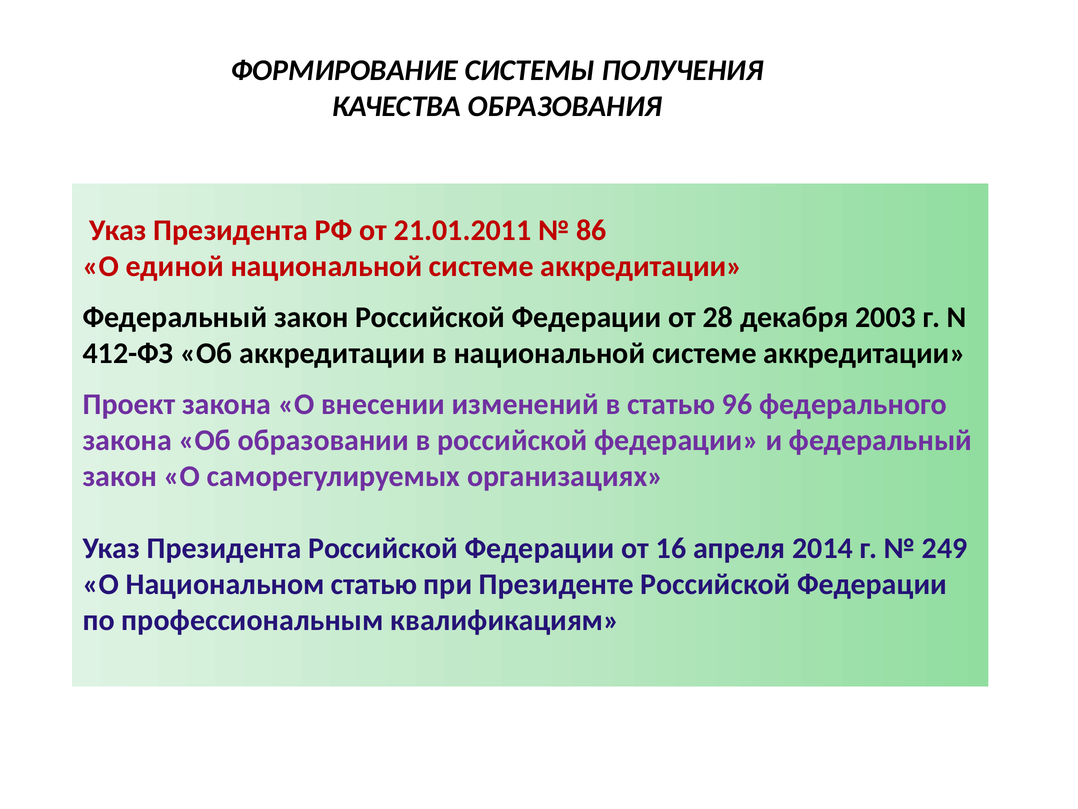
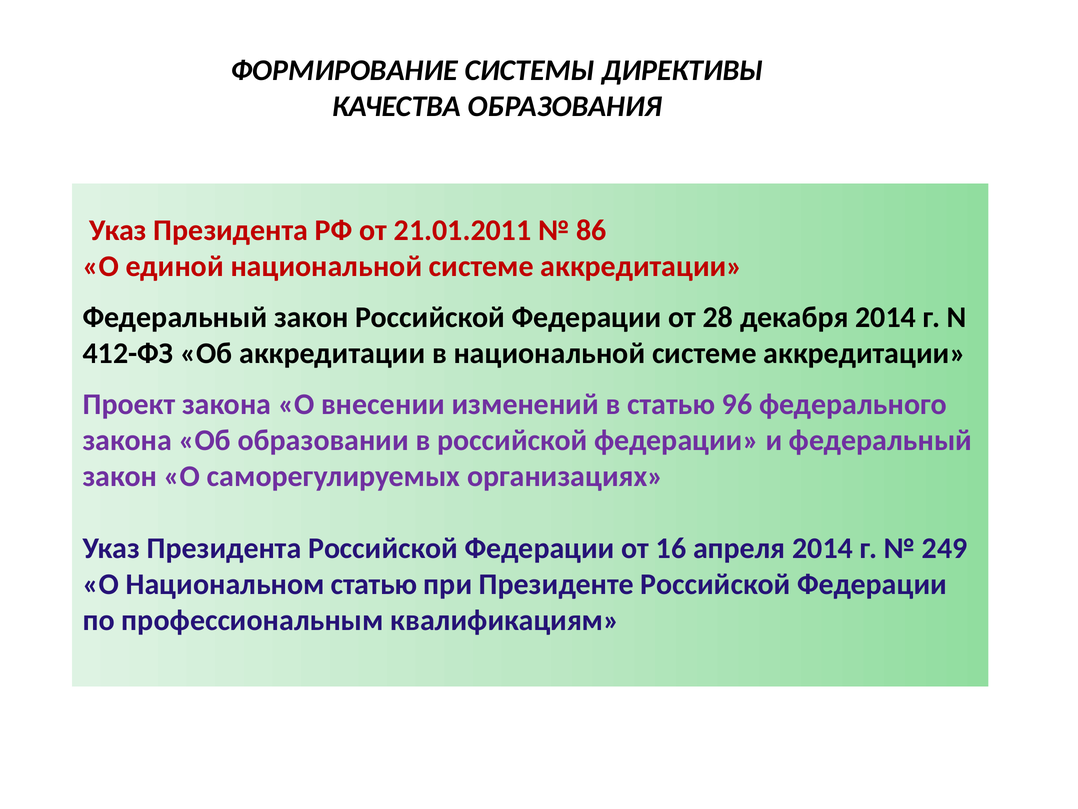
ПОЛУЧЕНИЯ: ПОЛУЧЕНИЯ -> ДИРЕКТИВЫ (682, 70)
декабря 2003: 2003 -> 2014 (886, 317)
